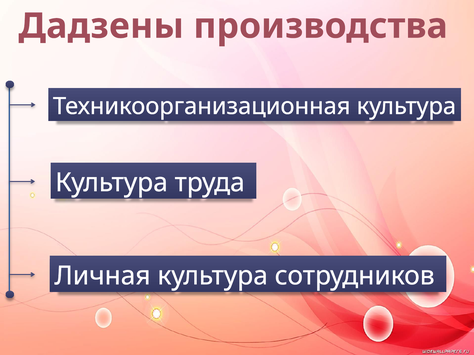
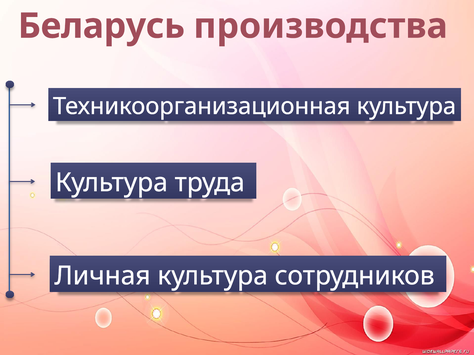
Дадзены: Дадзены -> Беларусь (101, 26)
